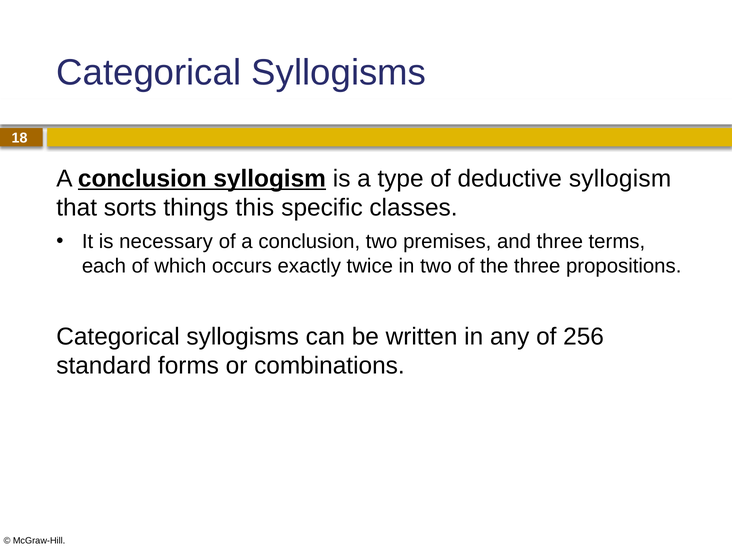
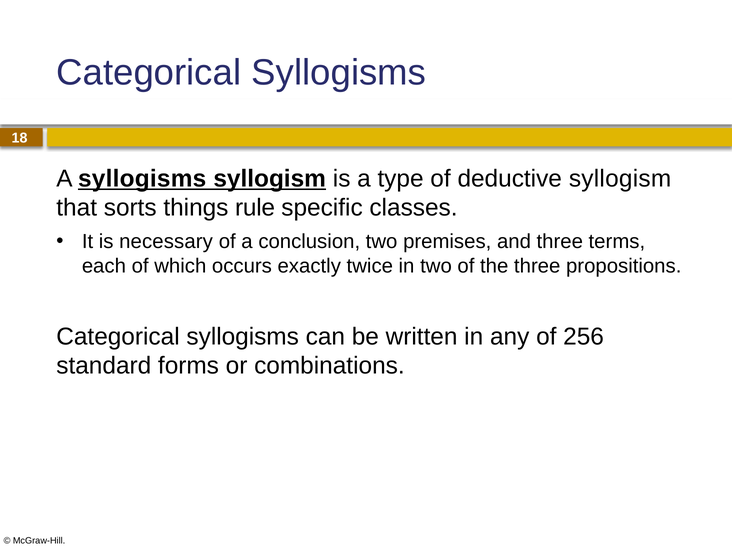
conclusion: conclusion -> syllogisms (142, 179)
this: this -> rule (255, 208)
